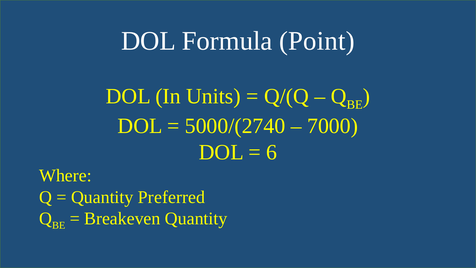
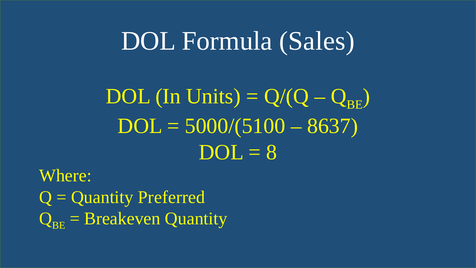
Point: Point -> Sales (317, 41)
5000/(2740: 5000/(2740 -> 5000/(5100 (235, 126)
7000: 7000 -> 8637 (333, 126)
6: 6 -> 8 (272, 152)
